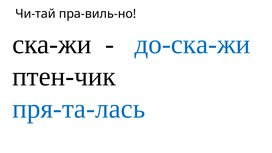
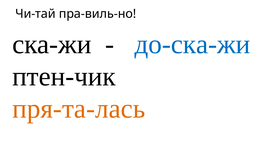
пря-та-лась colour: blue -> orange (79, 109)
